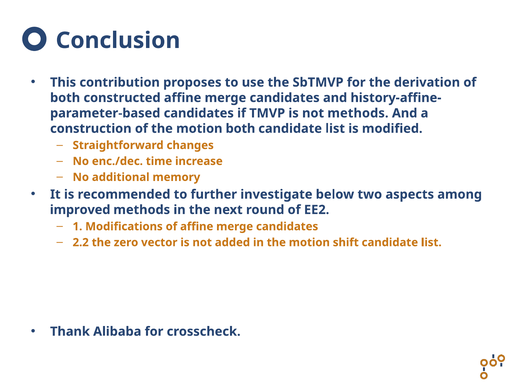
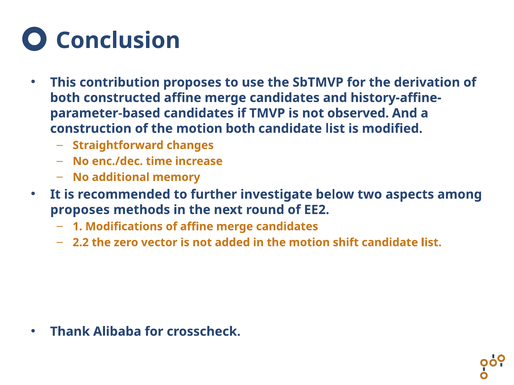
not methods: methods -> observed (358, 113)
improved: improved -> proposes (80, 210)
